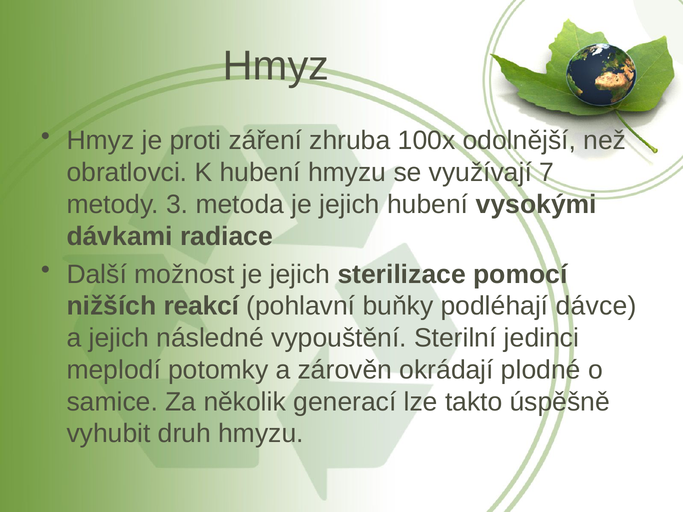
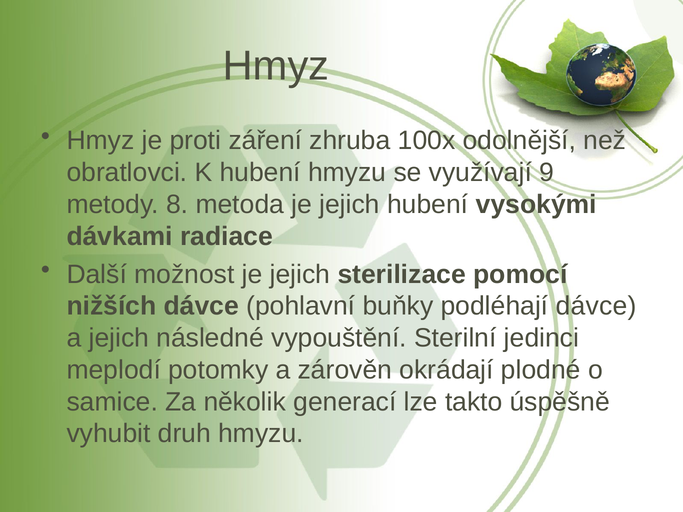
7: 7 -> 9 (547, 173)
3: 3 -> 8 (177, 205)
nižších reakcí: reakcí -> dávce (201, 306)
